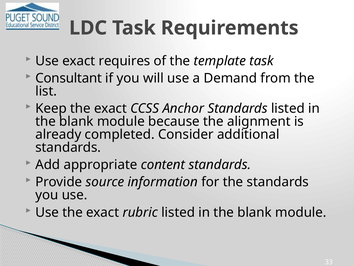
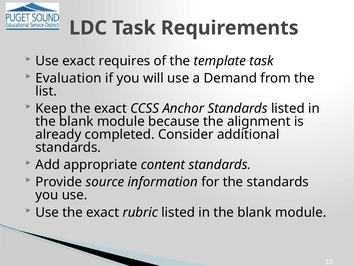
Consultant: Consultant -> Evaluation (68, 78)
